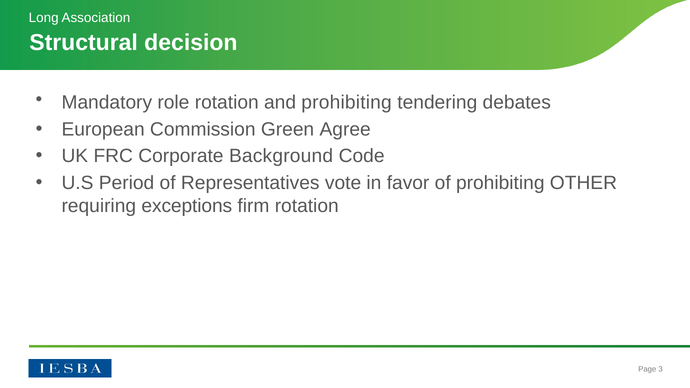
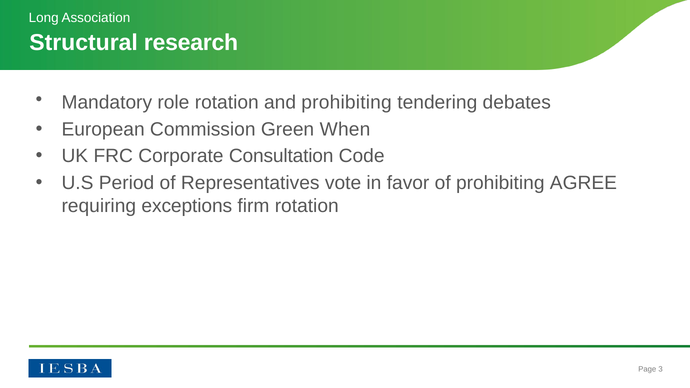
decision: decision -> research (191, 43)
Agree: Agree -> When (345, 129)
Background: Background -> Consultation (281, 156)
OTHER: OTHER -> AGREE (583, 183)
